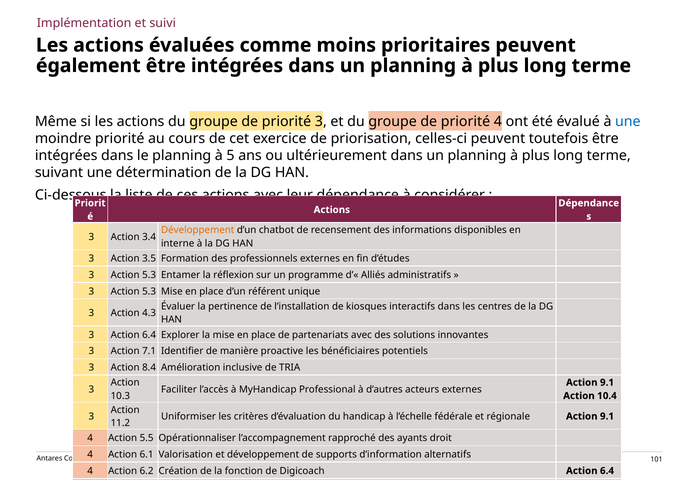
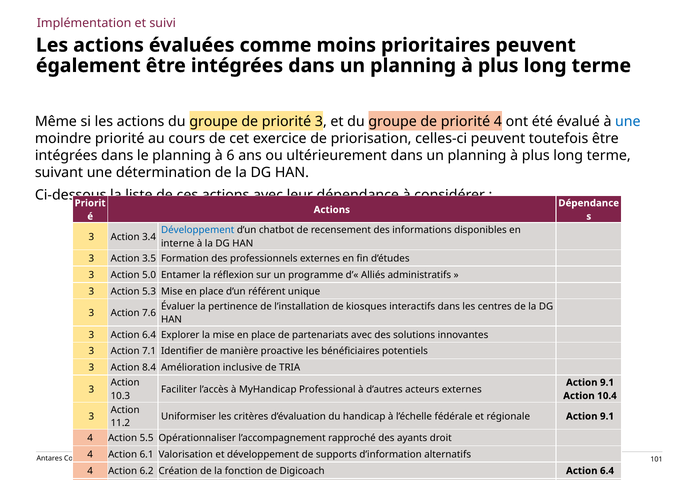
5: 5 -> 6 (231, 156)
Développement colour: orange -> blue (198, 230)
5.3: 5.3 -> 5.0 (149, 275)
4.3: 4.3 -> 7.6 (149, 313)
